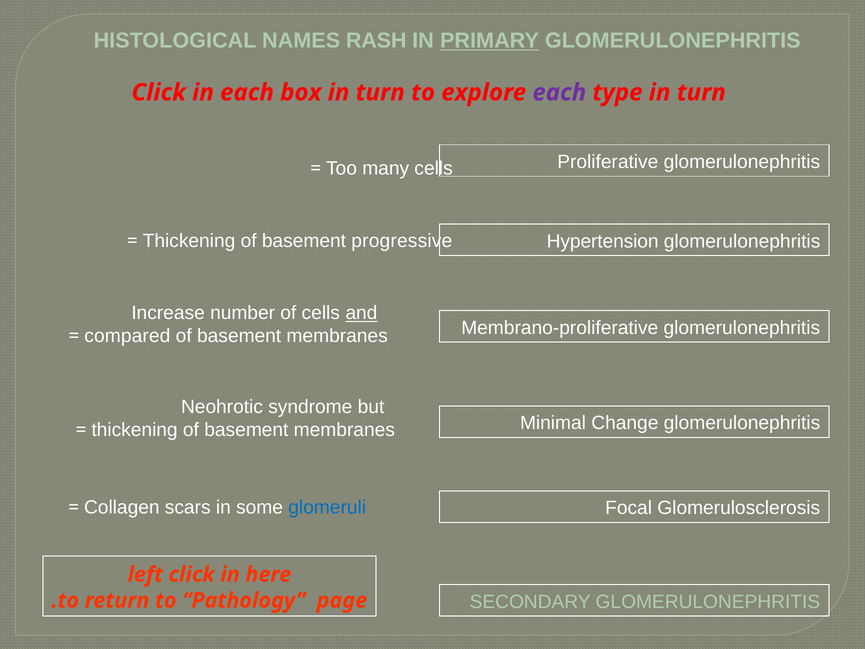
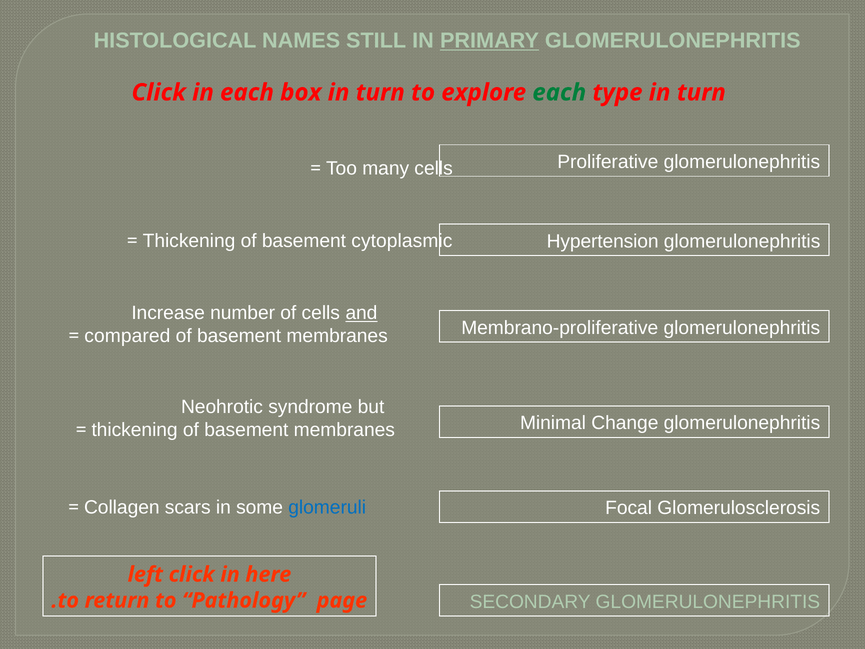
RASH: RASH -> STILL (376, 40)
each colour: purple -> green (559, 92)
progressive: progressive -> cytoplasmic (402, 241)
